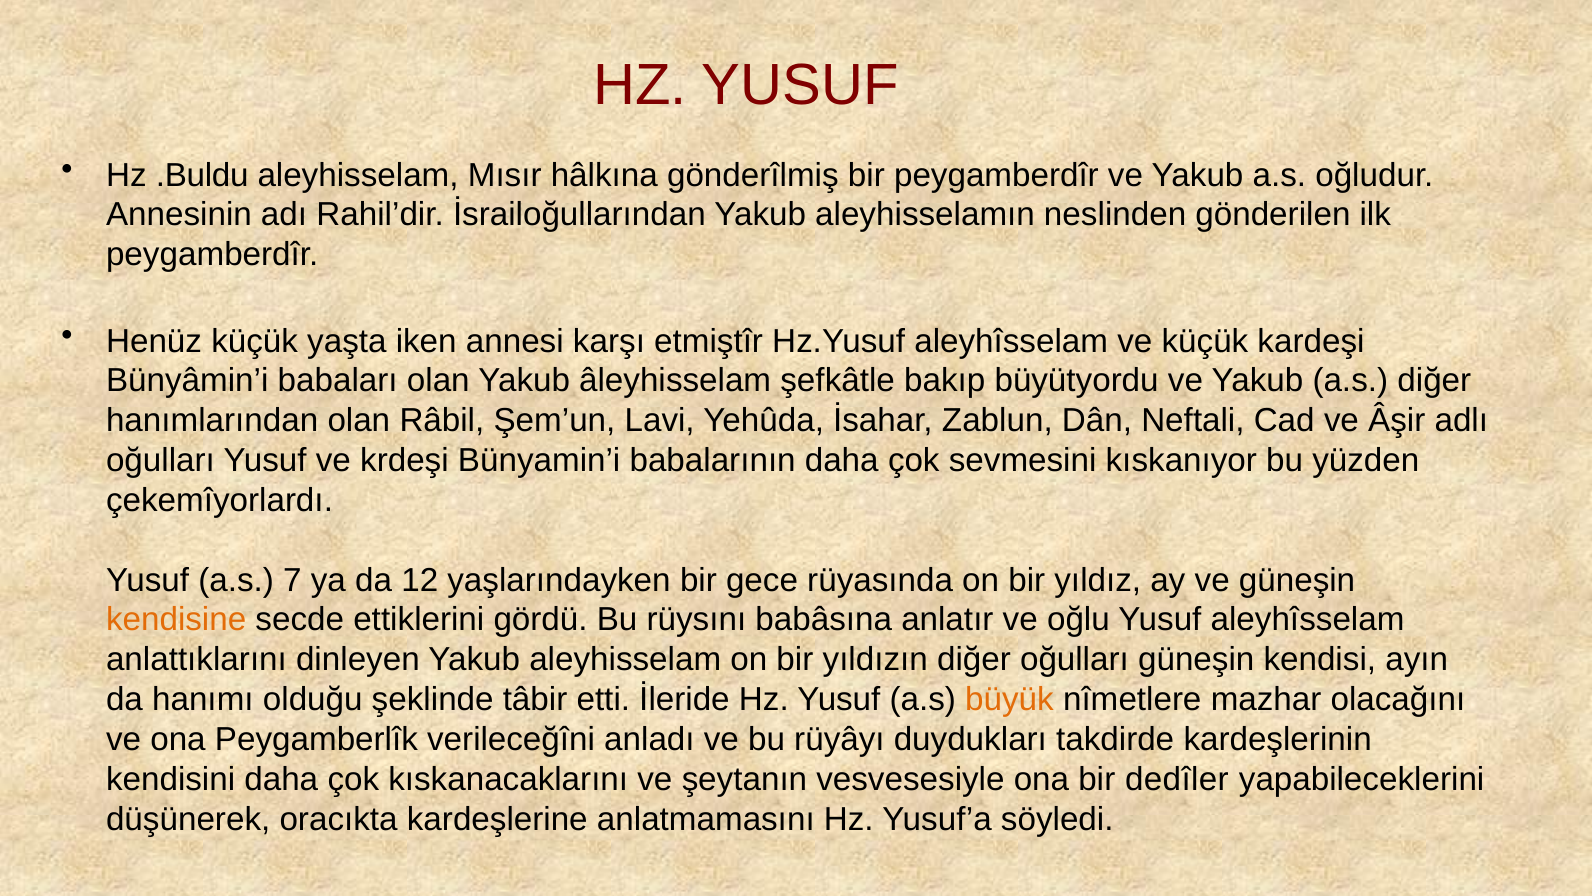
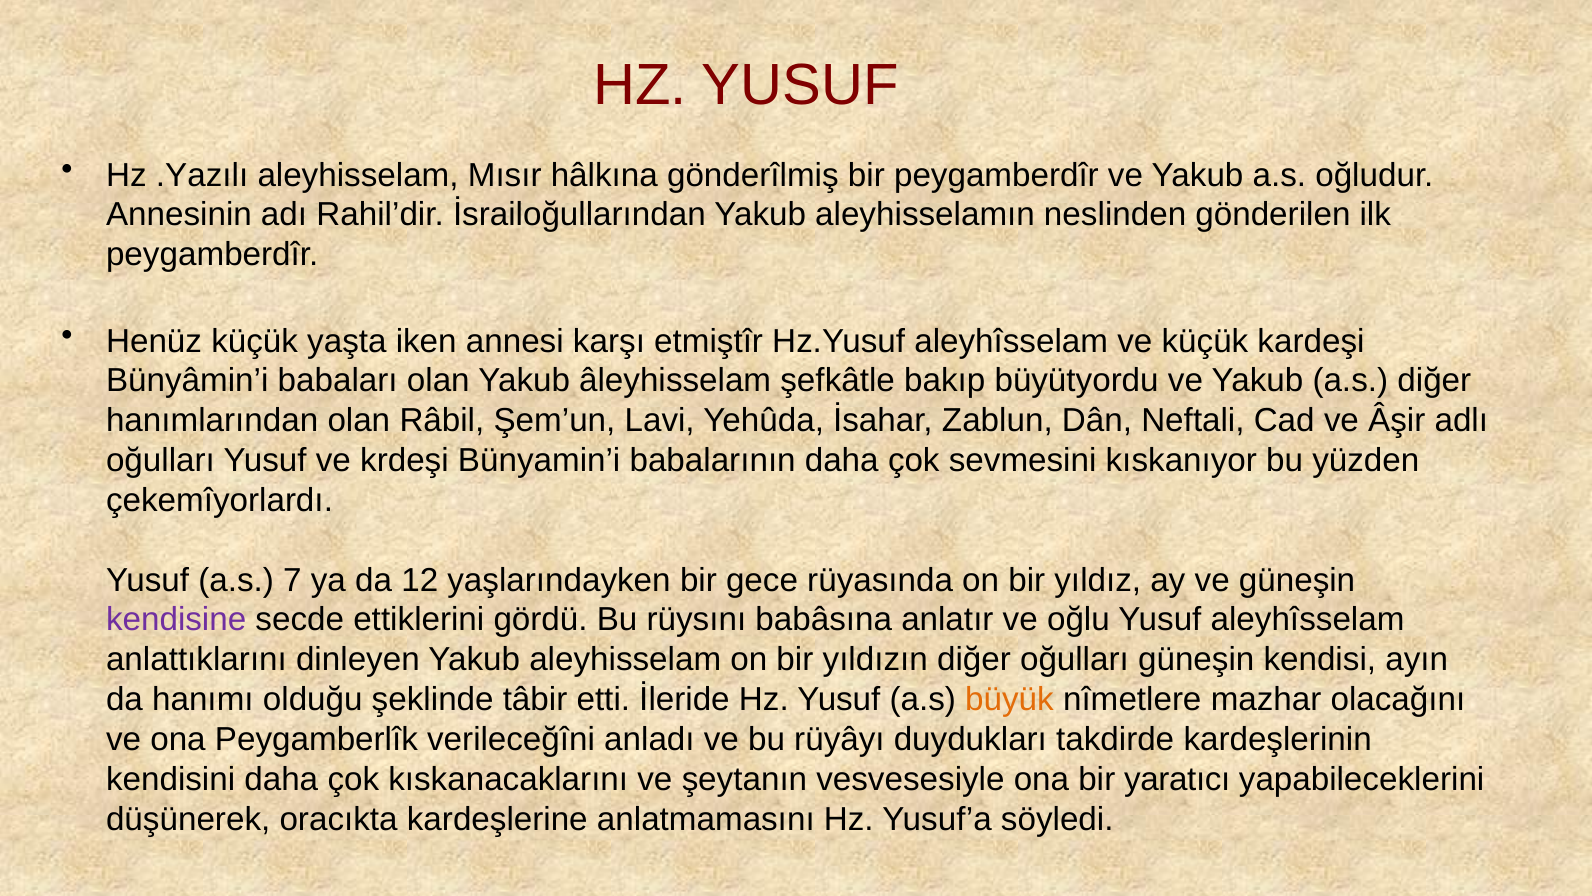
.Buldu: .Buldu -> .Yazılı (202, 175)
kendisine colour: orange -> purple (176, 620)
dedîler: dedîler -> yaratıcı (1177, 779)
